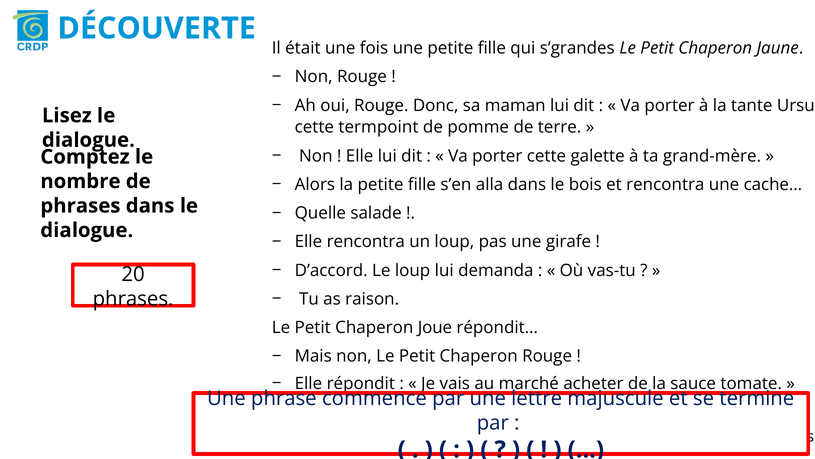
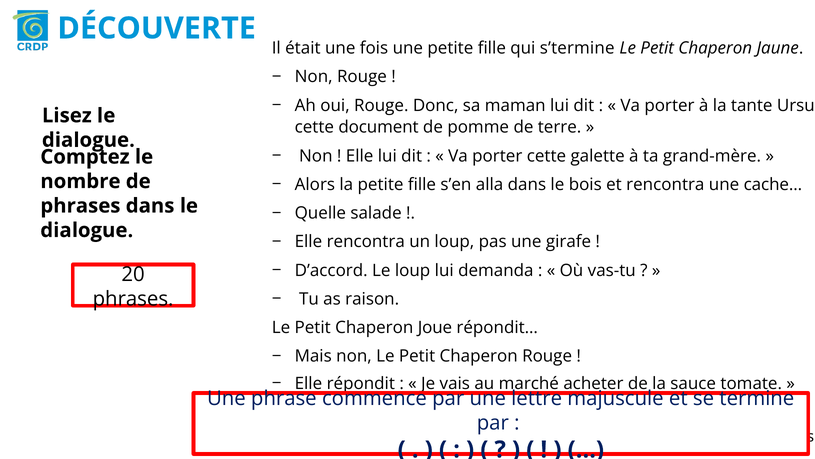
s’grandes: s’grandes -> s’termine (577, 48)
termpoint: termpoint -> document (379, 127)
